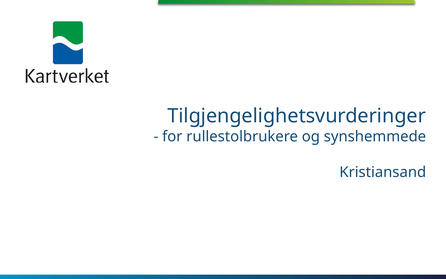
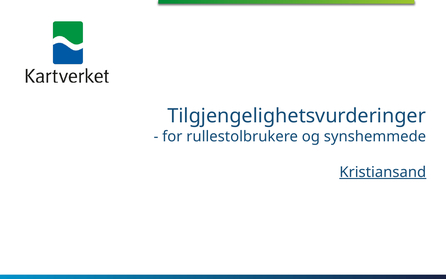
Kristiansand underline: none -> present (383, 172)
